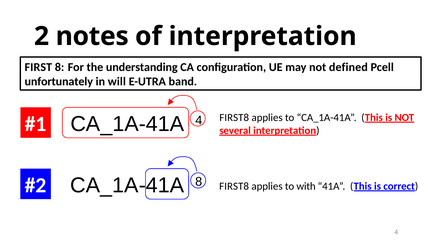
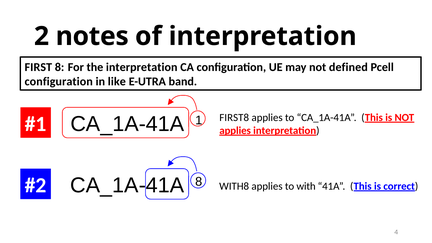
the understanding: understanding -> interpretation (142, 67)
unfortunately: unfortunately -> configuration (59, 82)
will: will -> like (117, 82)
CA_1A-41A 4: 4 -> 1 (199, 120)
several: several -> applies (235, 131)
FIRST8: FIRST8 -> WITH8 (234, 186)
